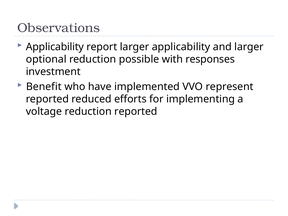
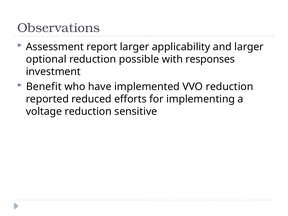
Applicability: Applicability -> Assessment (55, 47)
VVO represent: represent -> reduction (230, 87)
reduction reported: reported -> sensitive (136, 112)
